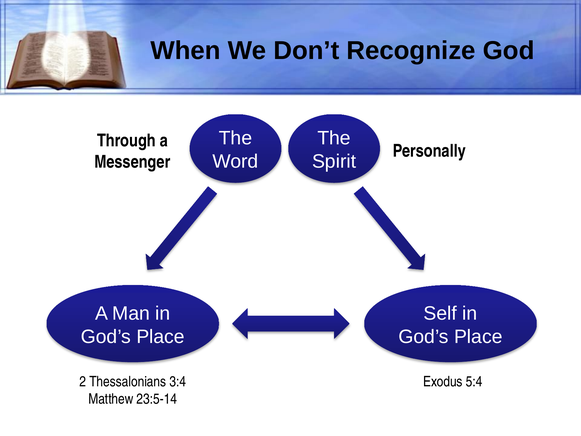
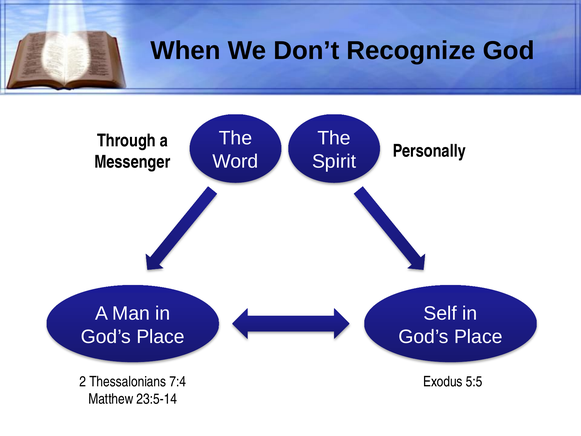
3:4: 3:4 -> 7:4 (178, 381)
5:4: 5:4 -> 5:5 (474, 381)
